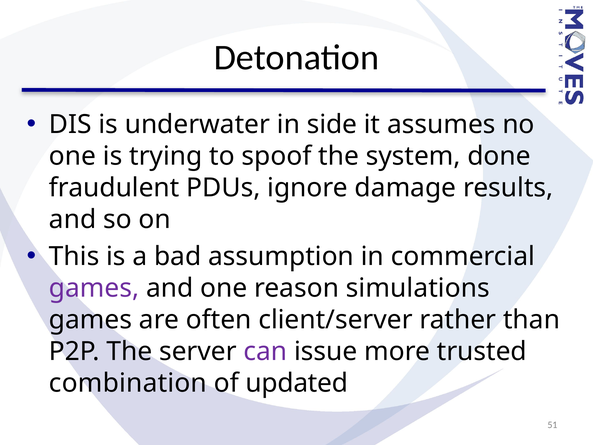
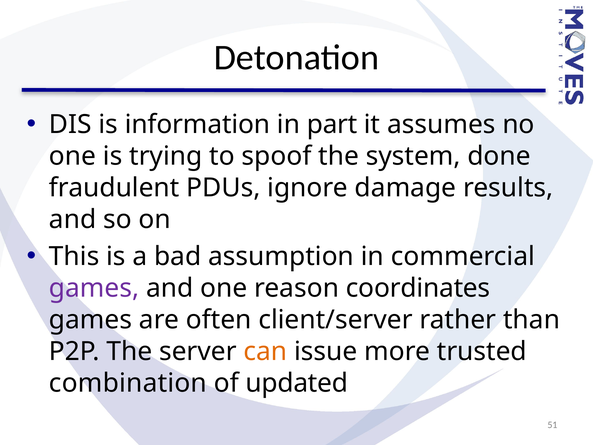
underwater: underwater -> information (197, 124)
side: side -> part (332, 124)
simulations: simulations -> coordinates (418, 288)
can colour: purple -> orange (265, 351)
